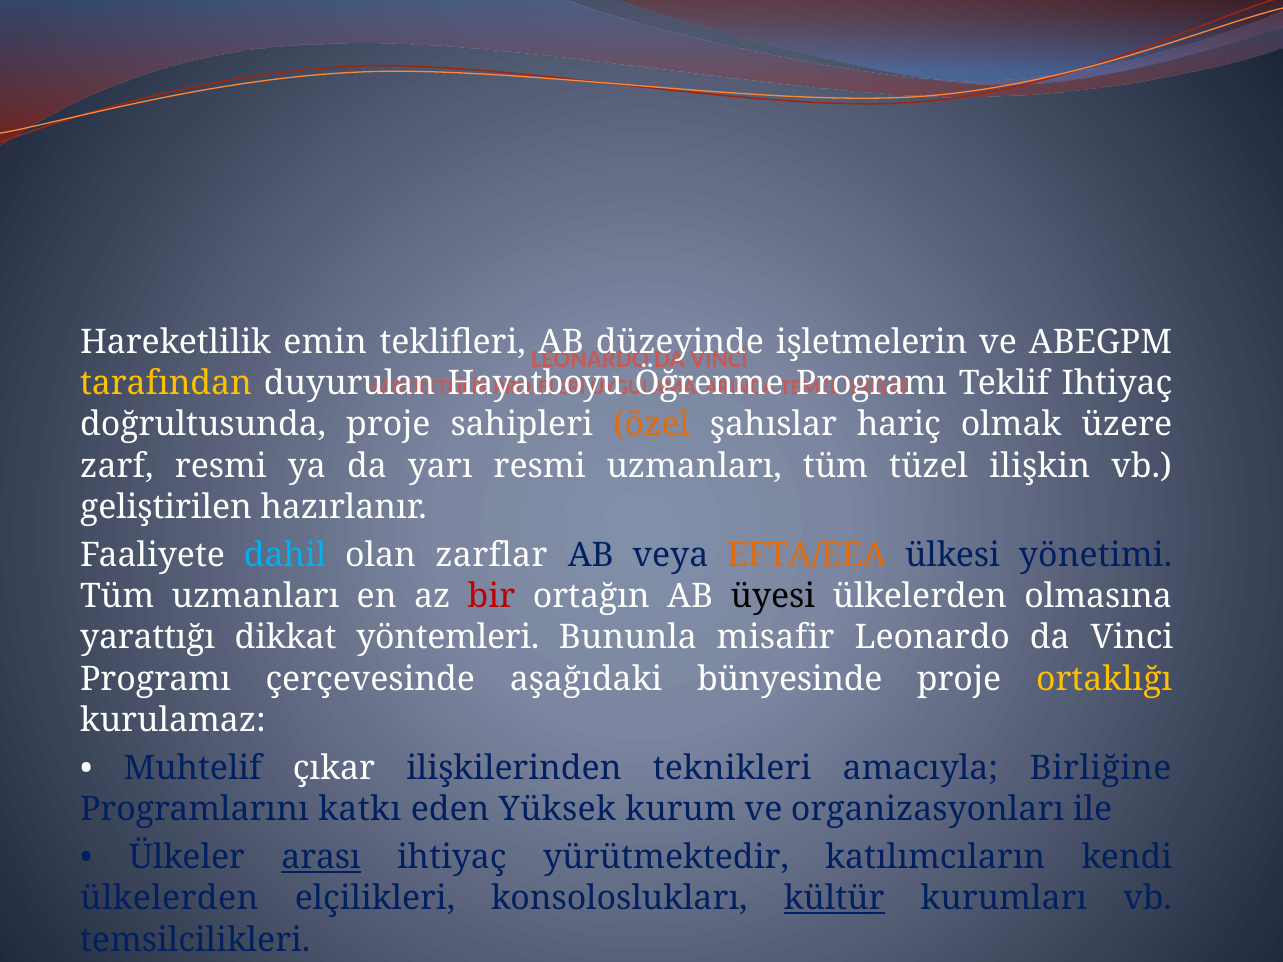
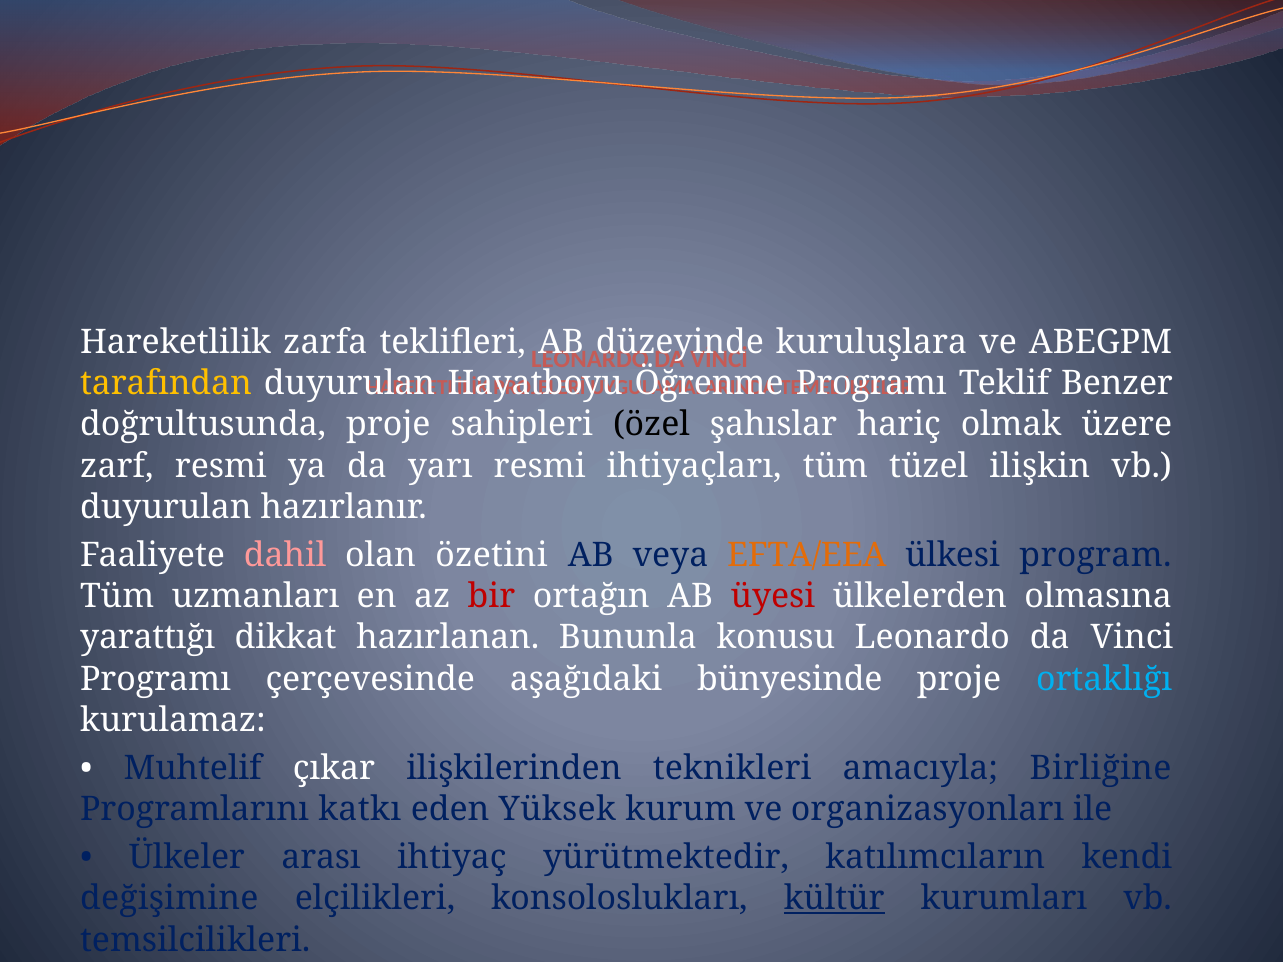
emin: emin -> zarfa (325, 342)
işletmelerin: işletmelerin -> kuruluşlara (872, 342)
Teklif Ihtiyaç: Ihtiyaç -> Benzer (1117, 383)
özel colour: orange -> black (651, 425)
resmi uzmanları: uzmanları -> ihtiyaçları (694, 466)
geliştirilen: geliştirilen -> duyurulan (166, 507)
dahil colour: light blue -> pink (285, 555)
zarflar: zarflar -> özetini (491, 555)
yönetimi: yönetimi -> program (1096, 555)
üyesi colour: black -> red (773, 597)
yöntemleri: yöntemleri -> hazırlanan (448, 638)
misafir: misafir -> konusu (776, 638)
ortaklığı colour: yellow -> light blue (1104, 679)
arası underline: present -> none (321, 858)
ülkelerden: ülkelerden -> değişimine (169, 899)
